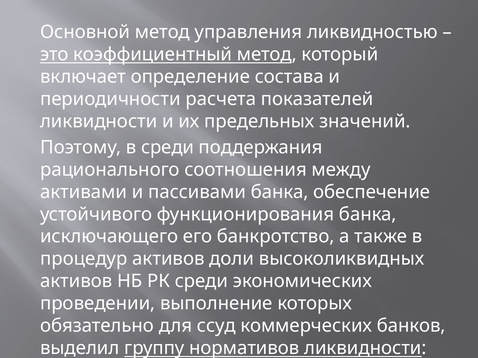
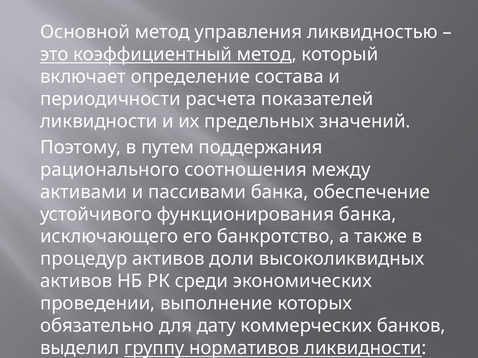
в среди: среди -> путем (168, 148)
ссуд: ссуд -> дату (216, 326)
